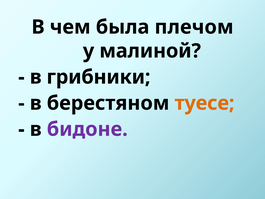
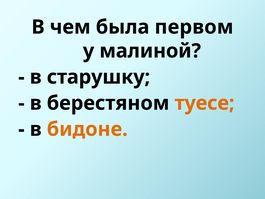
плечом: плечом -> первом (194, 27)
грибники: грибники -> старушку (98, 77)
бидоне colour: purple -> orange (87, 129)
